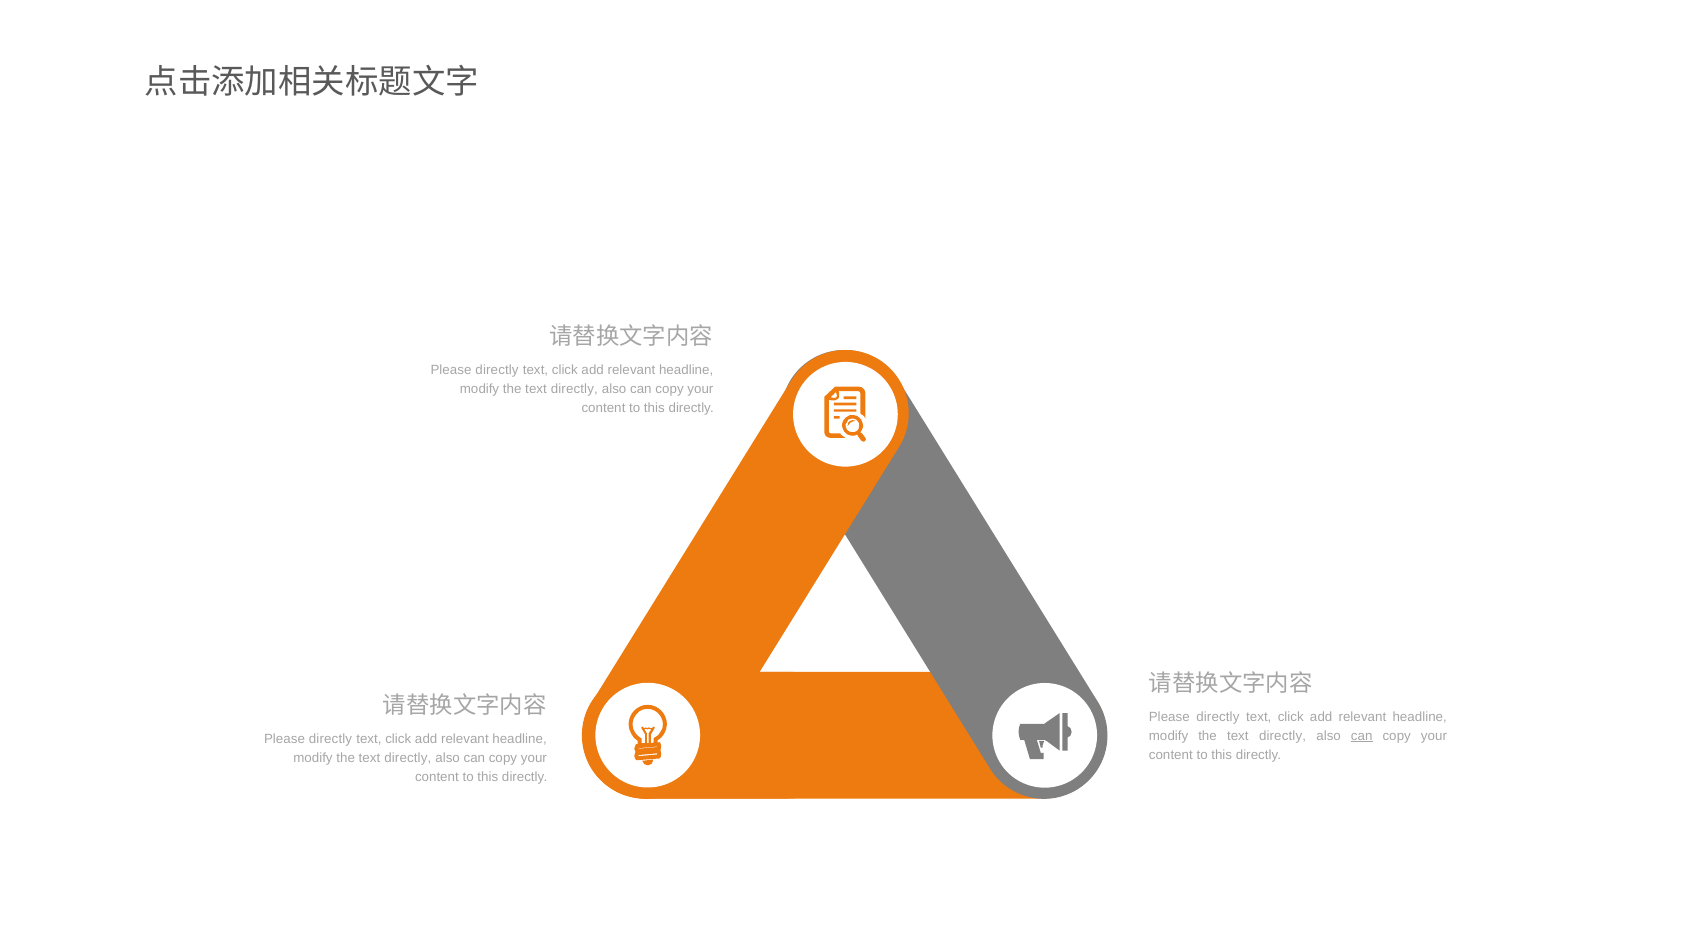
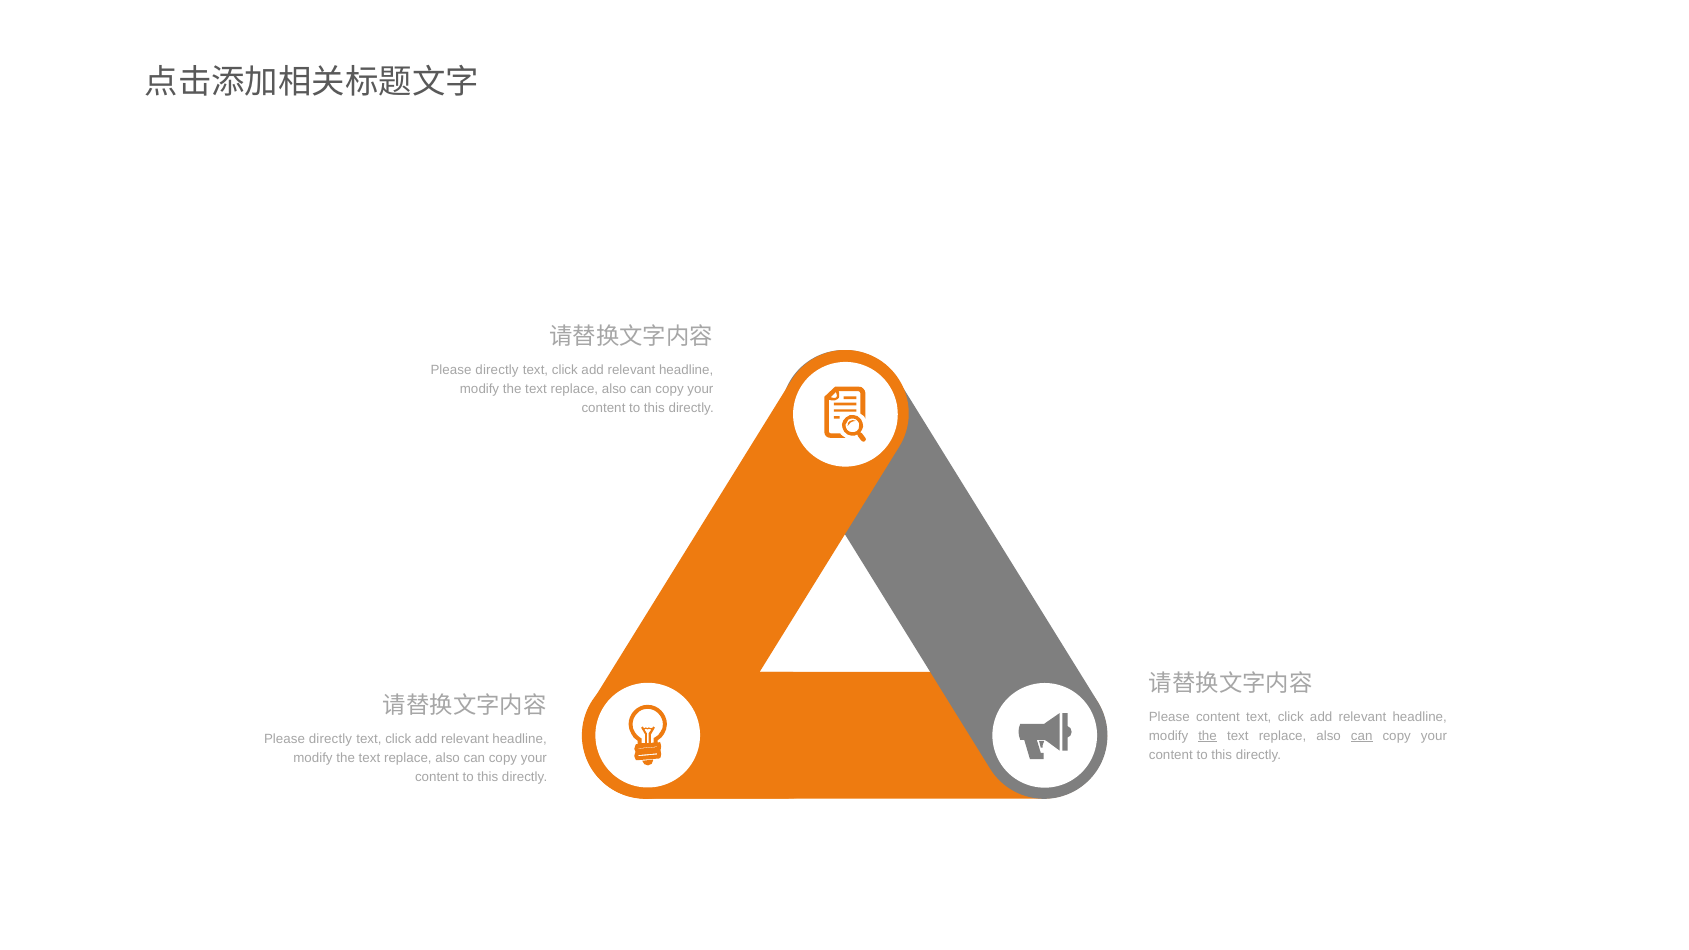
directly: directly -> replace (574, 389)
directly: directly -> content (1218, 717)
the underline: none -> present (1208, 736)
directly: directly -> replace (1283, 736)
directly: directly -> replace (408, 758)
